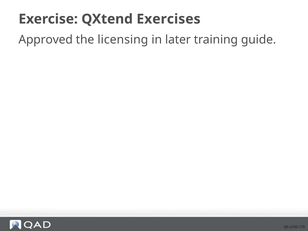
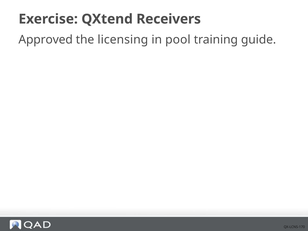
Exercises: Exercises -> Receivers (169, 19)
later: later -> pool (178, 40)
